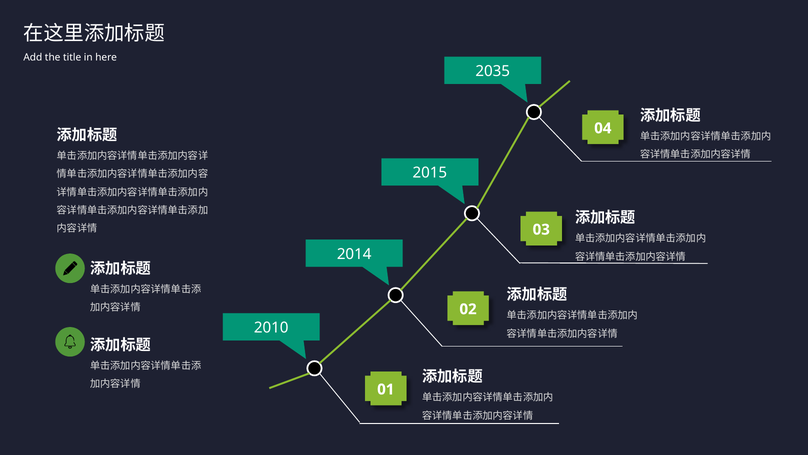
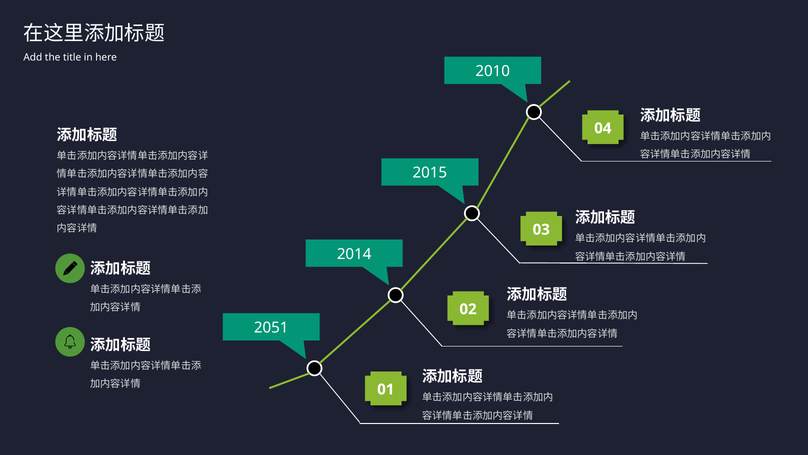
2035: 2035 -> 2010 (493, 71)
2010: 2010 -> 2051 (271, 327)
